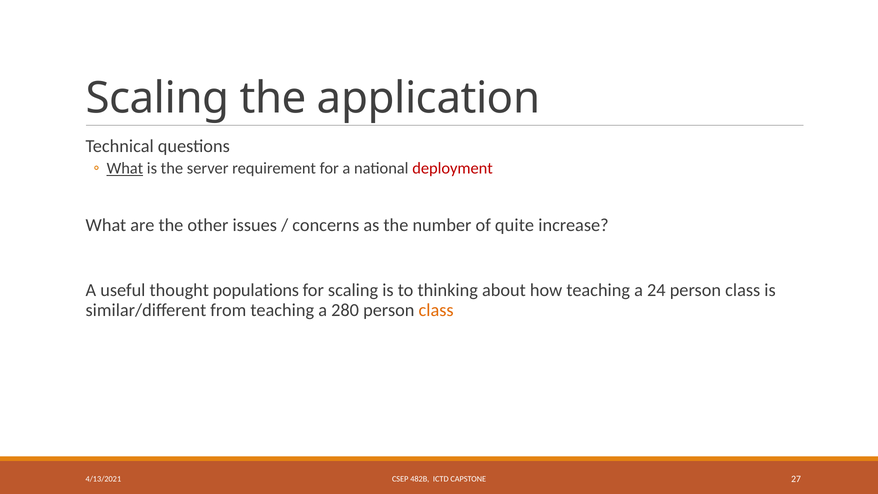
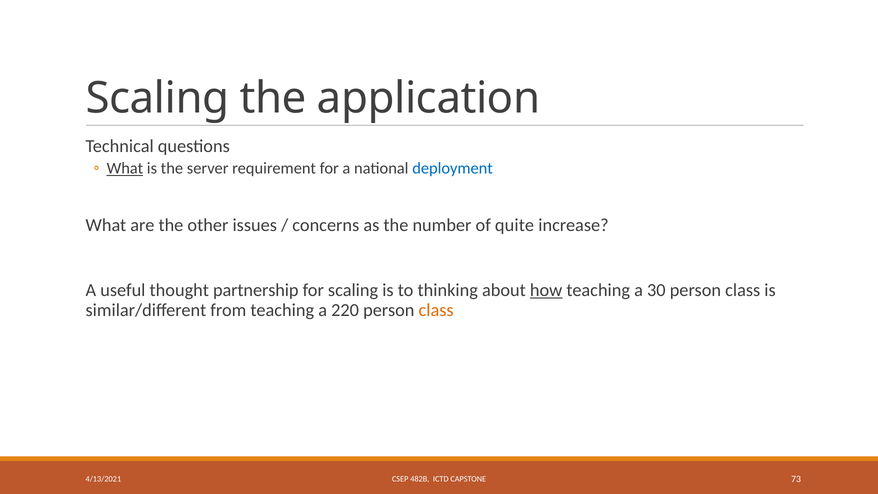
deployment colour: red -> blue (453, 168)
populations: populations -> partnership (256, 290)
how underline: none -> present (546, 290)
24: 24 -> 30 (656, 290)
280: 280 -> 220 (345, 310)
27: 27 -> 73 (796, 479)
